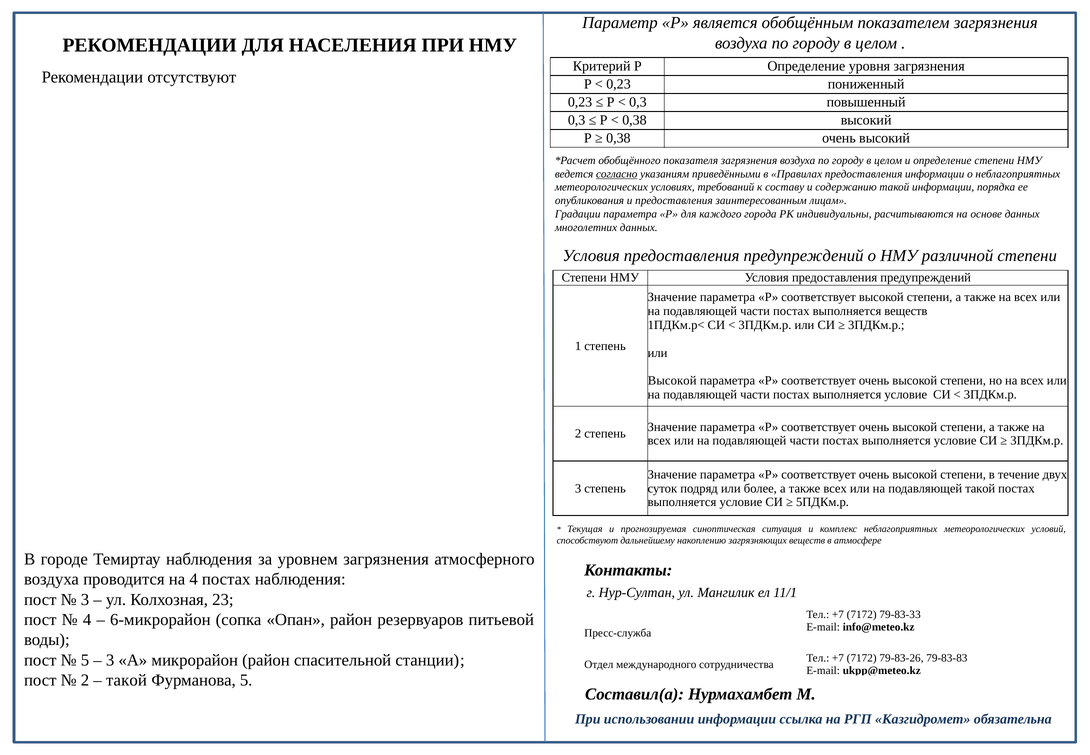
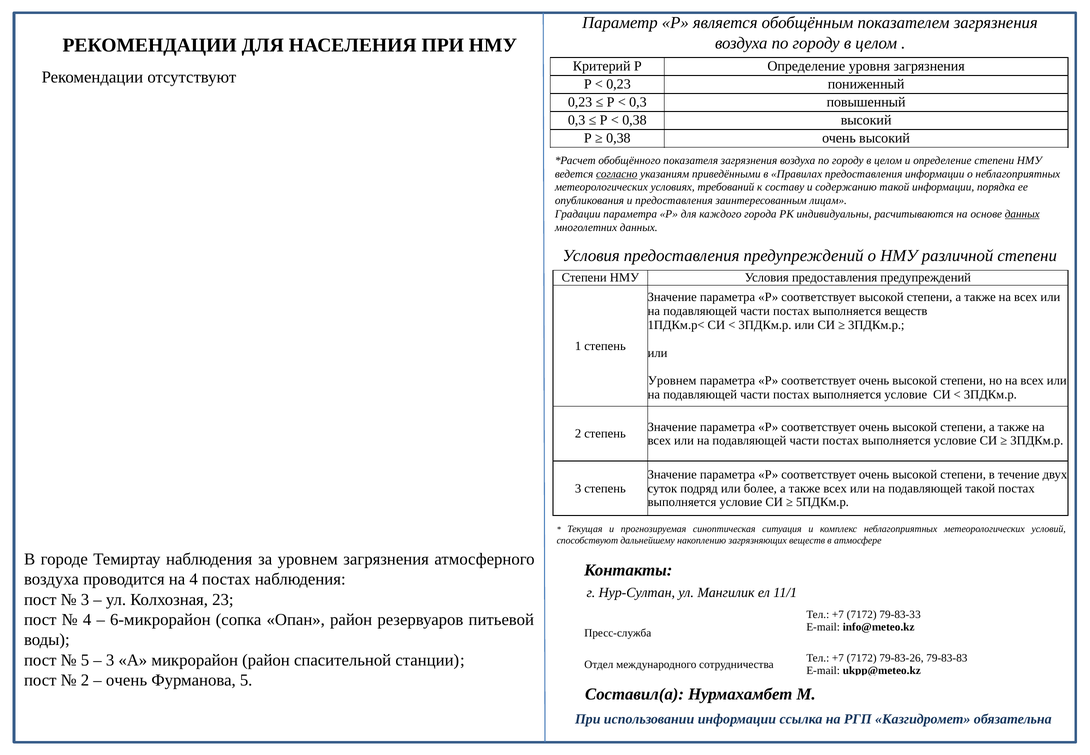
данных underline: none -> present (1022, 214)
Высокой: Высокой -> Уровнем (672, 381)
такой: такой -> очень (127, 680)
